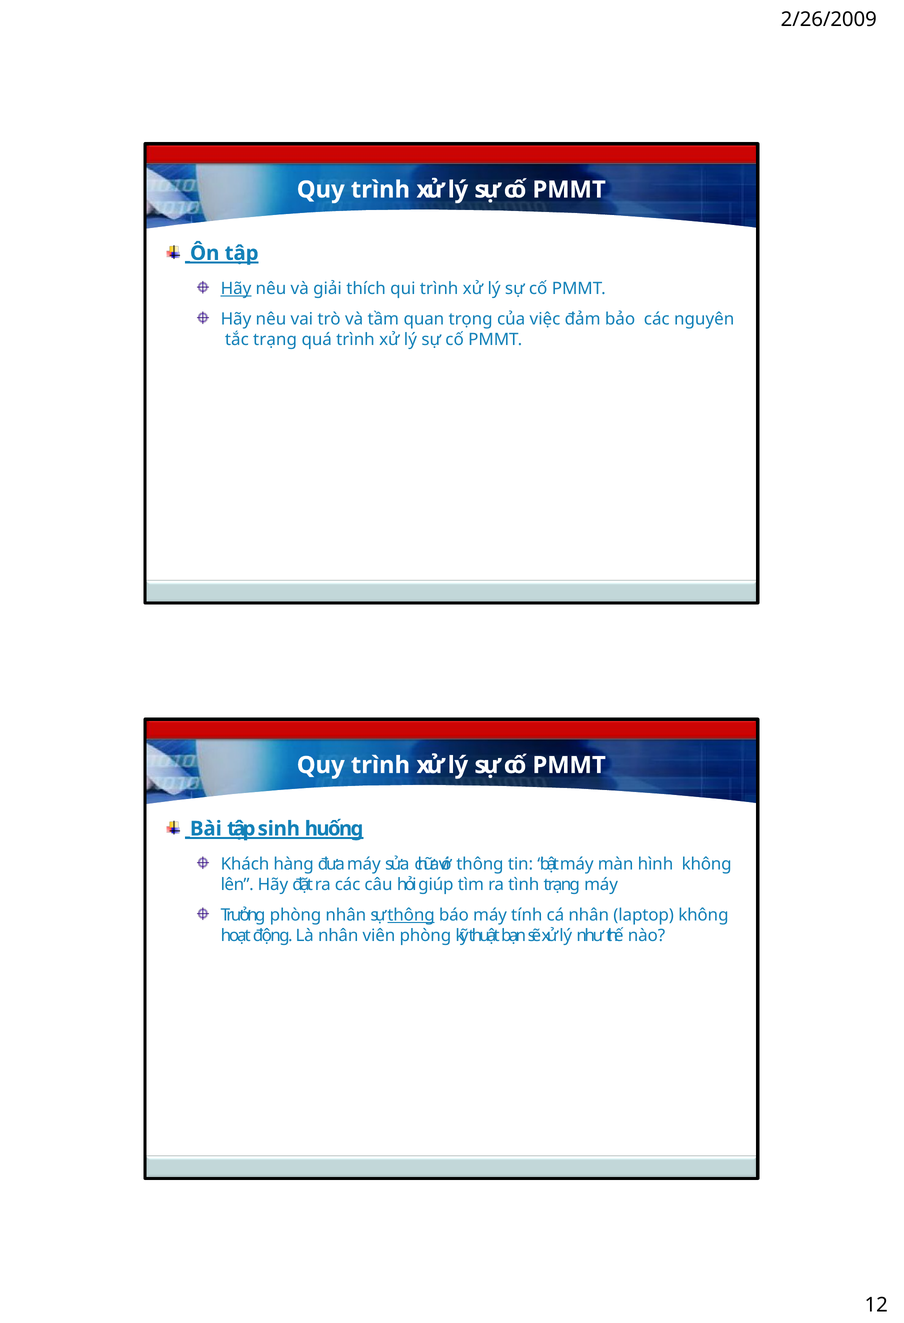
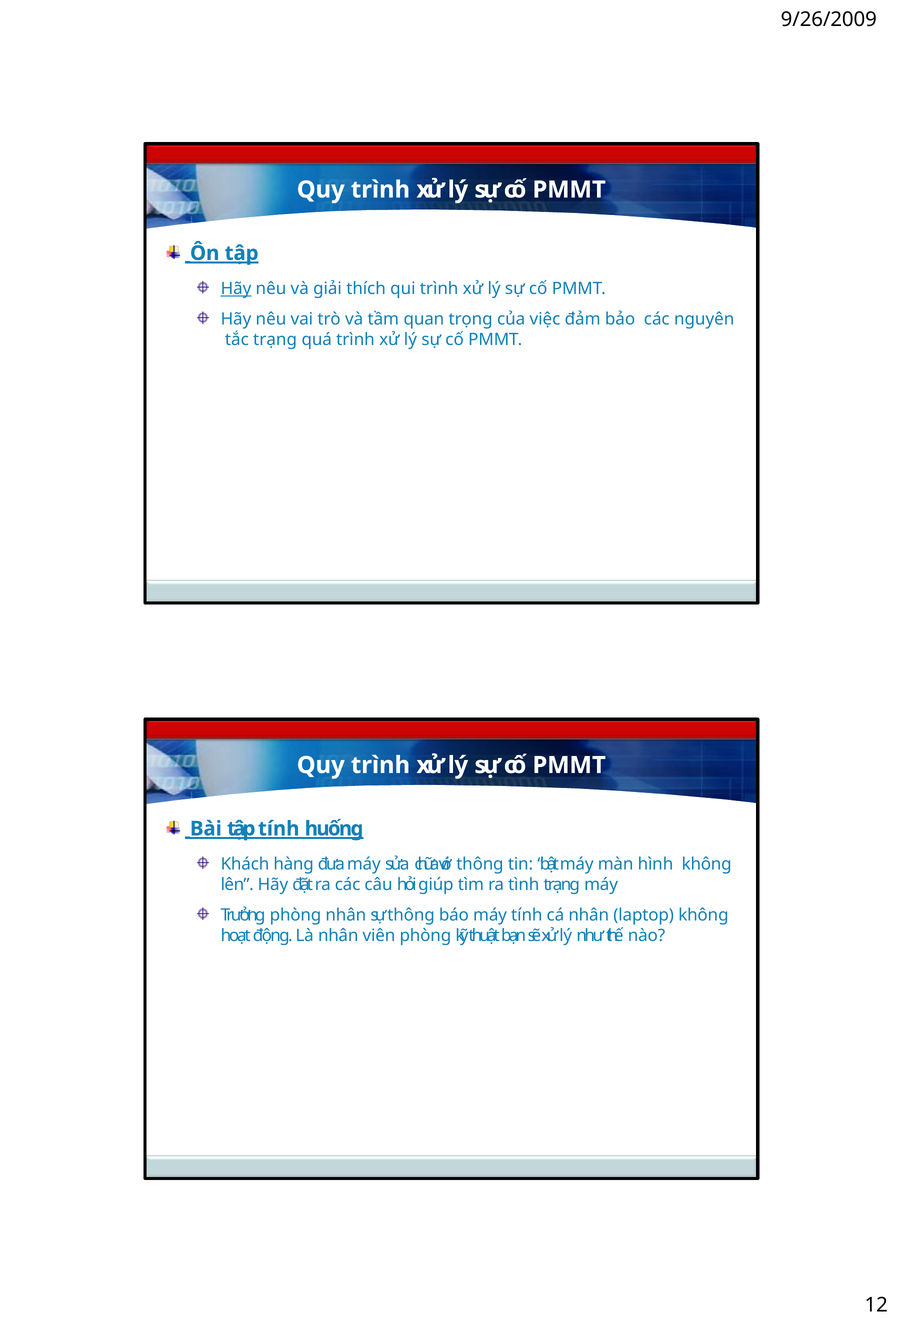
2/26/2009: 2/26/2009 -> 9/26/2009 (829, 20)
tập sinh: sinh -> tính (279, 829)
thông underline: present -> none (411, 916)
